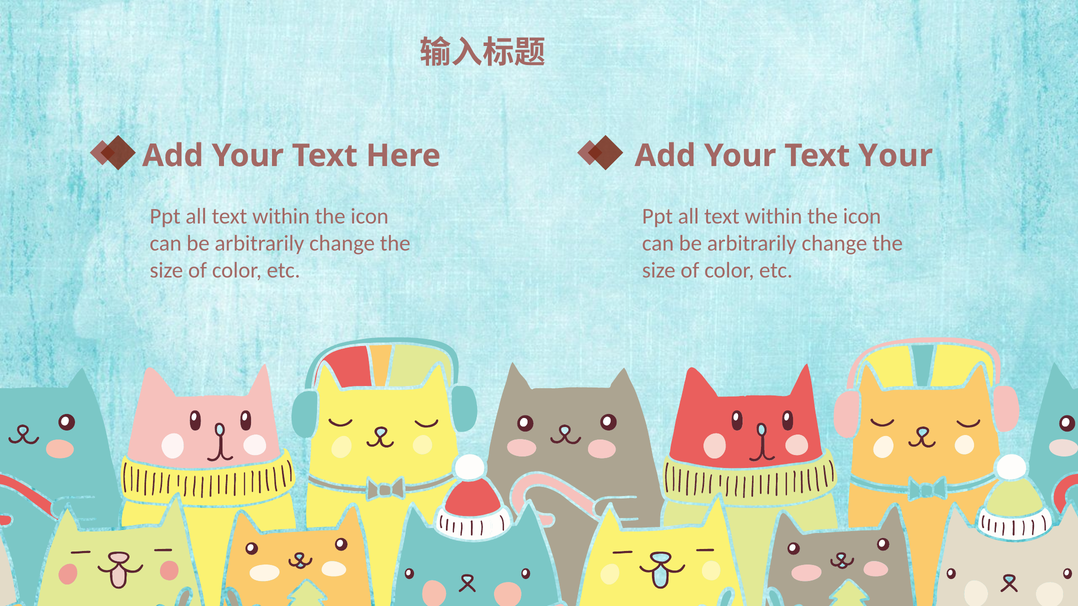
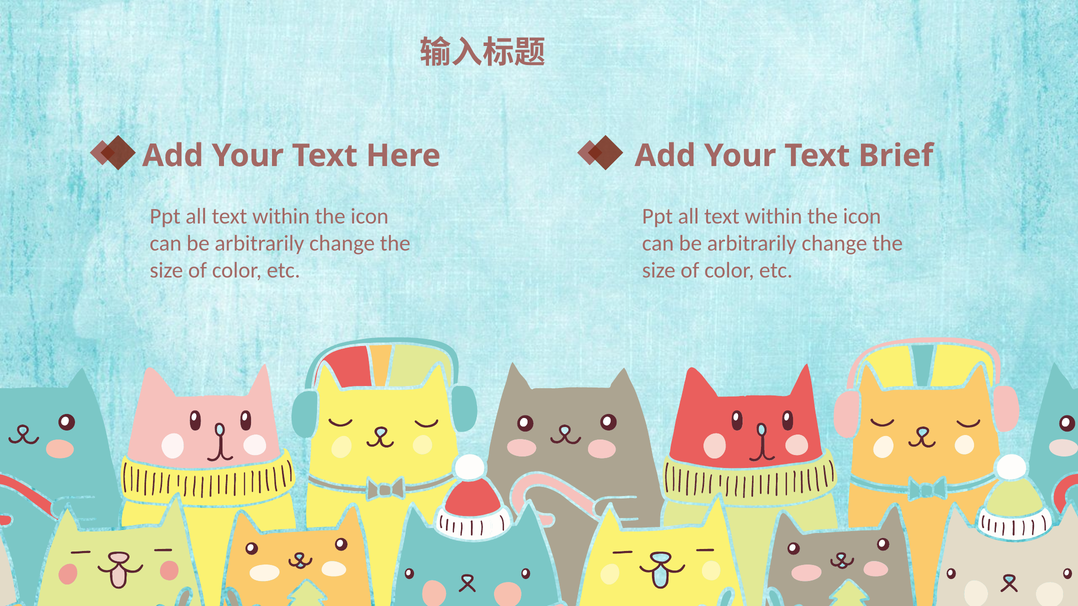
Text Your: Your -> Brief (896, 156)
